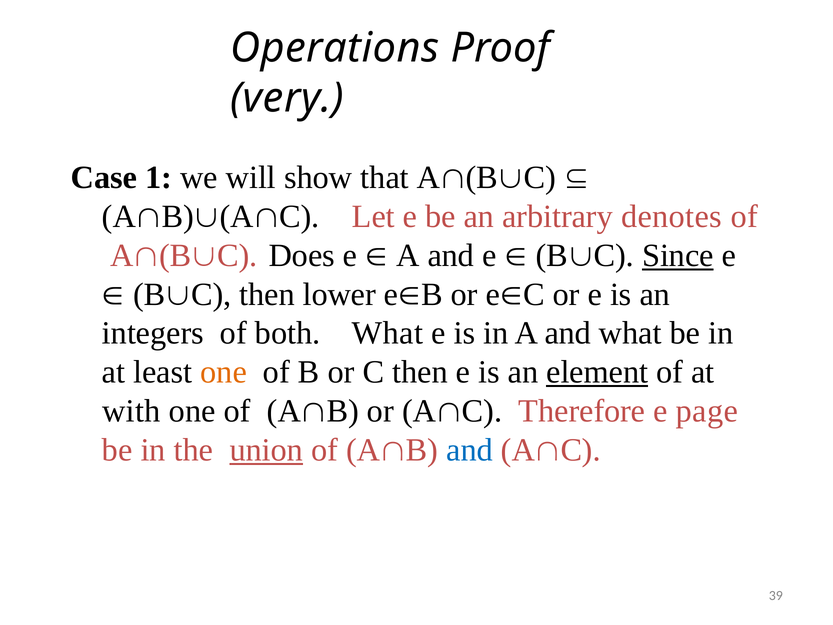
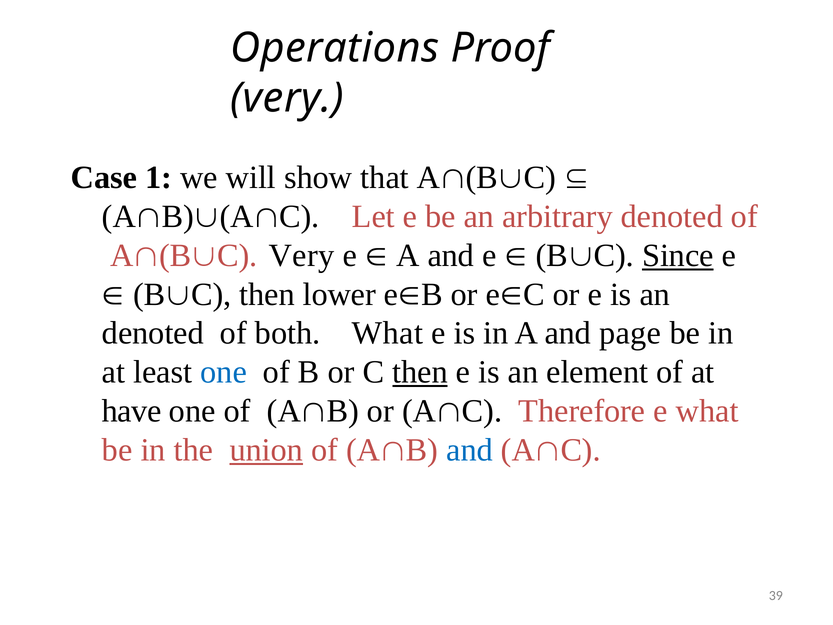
arbitrary denotes: denotes -> denoted (672, 216)
C Does: Does -> Very (302, 255)
integers: integers -> denoted (153, 333)
and what: what -> page (630, 333)
one colour: orange -> blue (224, 372)
then underline: none -> present (420, 372)
element underline: present -> none (597, 372)
with: with -> have (132, 411)
e page: page -> what (707, 411)
